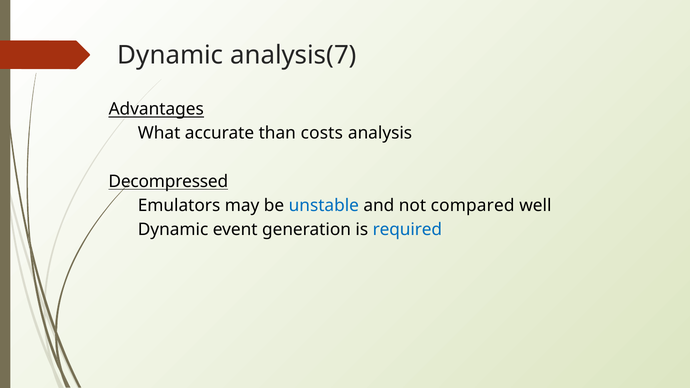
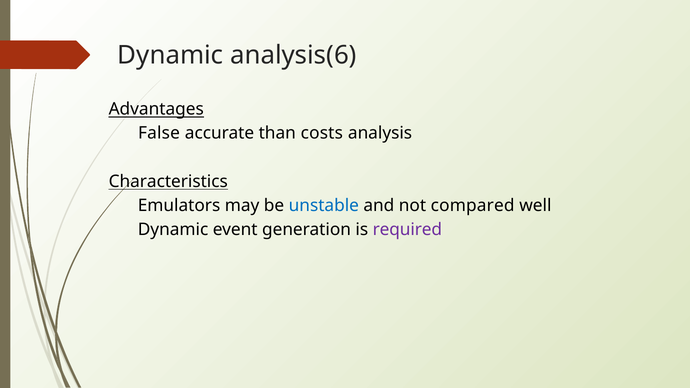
analysis(7: analysis(7 -> analysis(6 (293, 55)
What: What -> False (159, 133)
Decompressed: Decompressed -> Characteristics (168, 181)
required colour: blue -> purple (407, 230)
